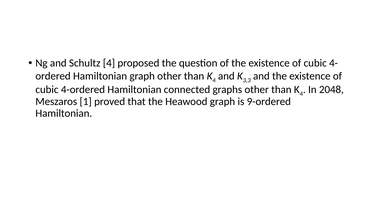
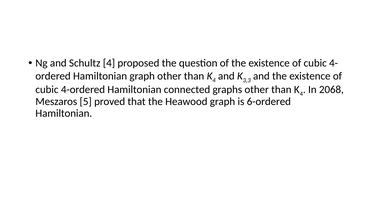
2048: 2048 -> 2068 (331, 89)
1: 1 -> 5 (86, 101)
9-ordered: 9-ordered -> 6-ordered (269, 101)
